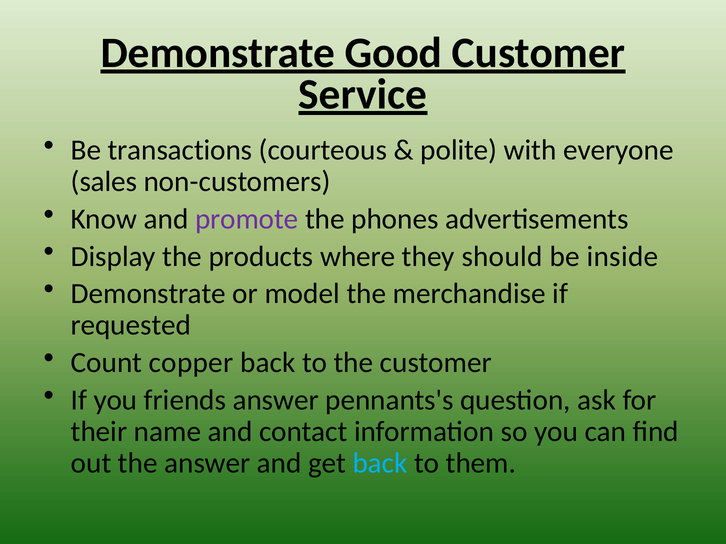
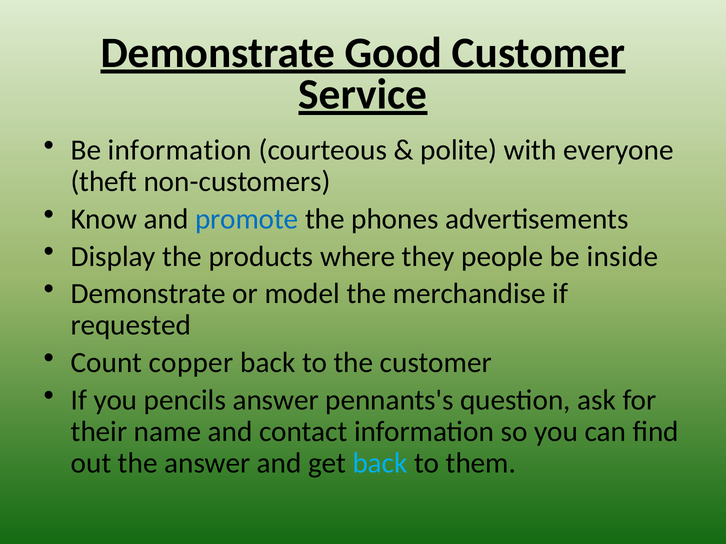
Be transactions: transactions -> information (180, 150)
sales: sales -> theft (104, 182)
promote colour: purple -> blue (247, 219)
should: should -> people (502, 257)
friends: friends -> pencils (185, 400)
